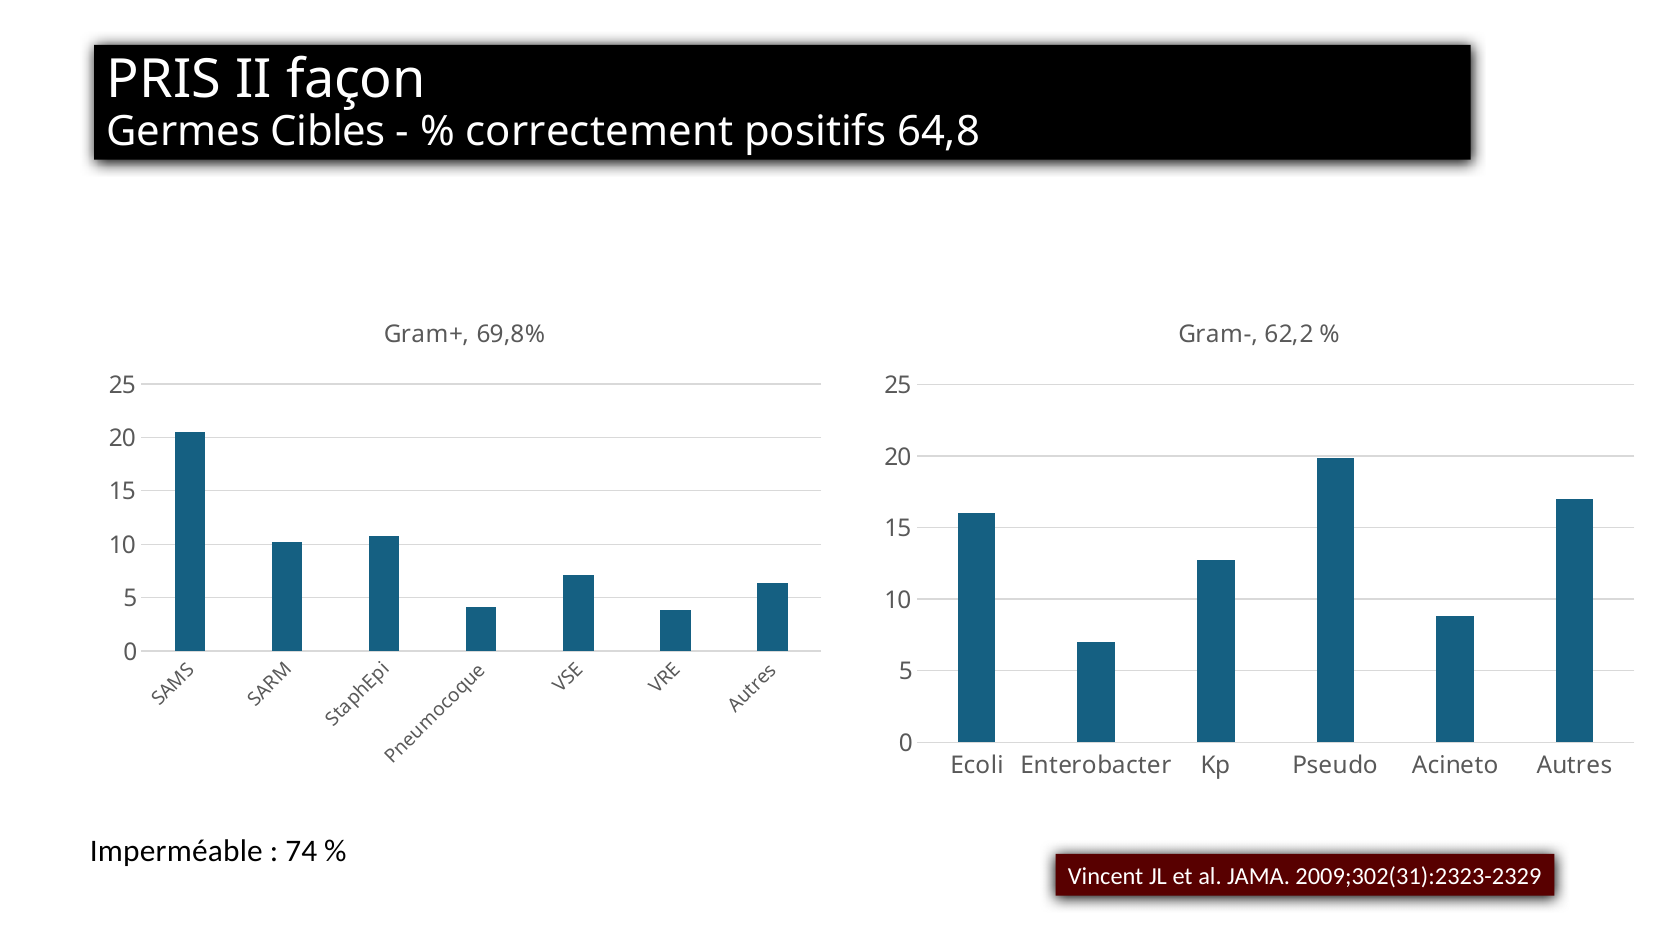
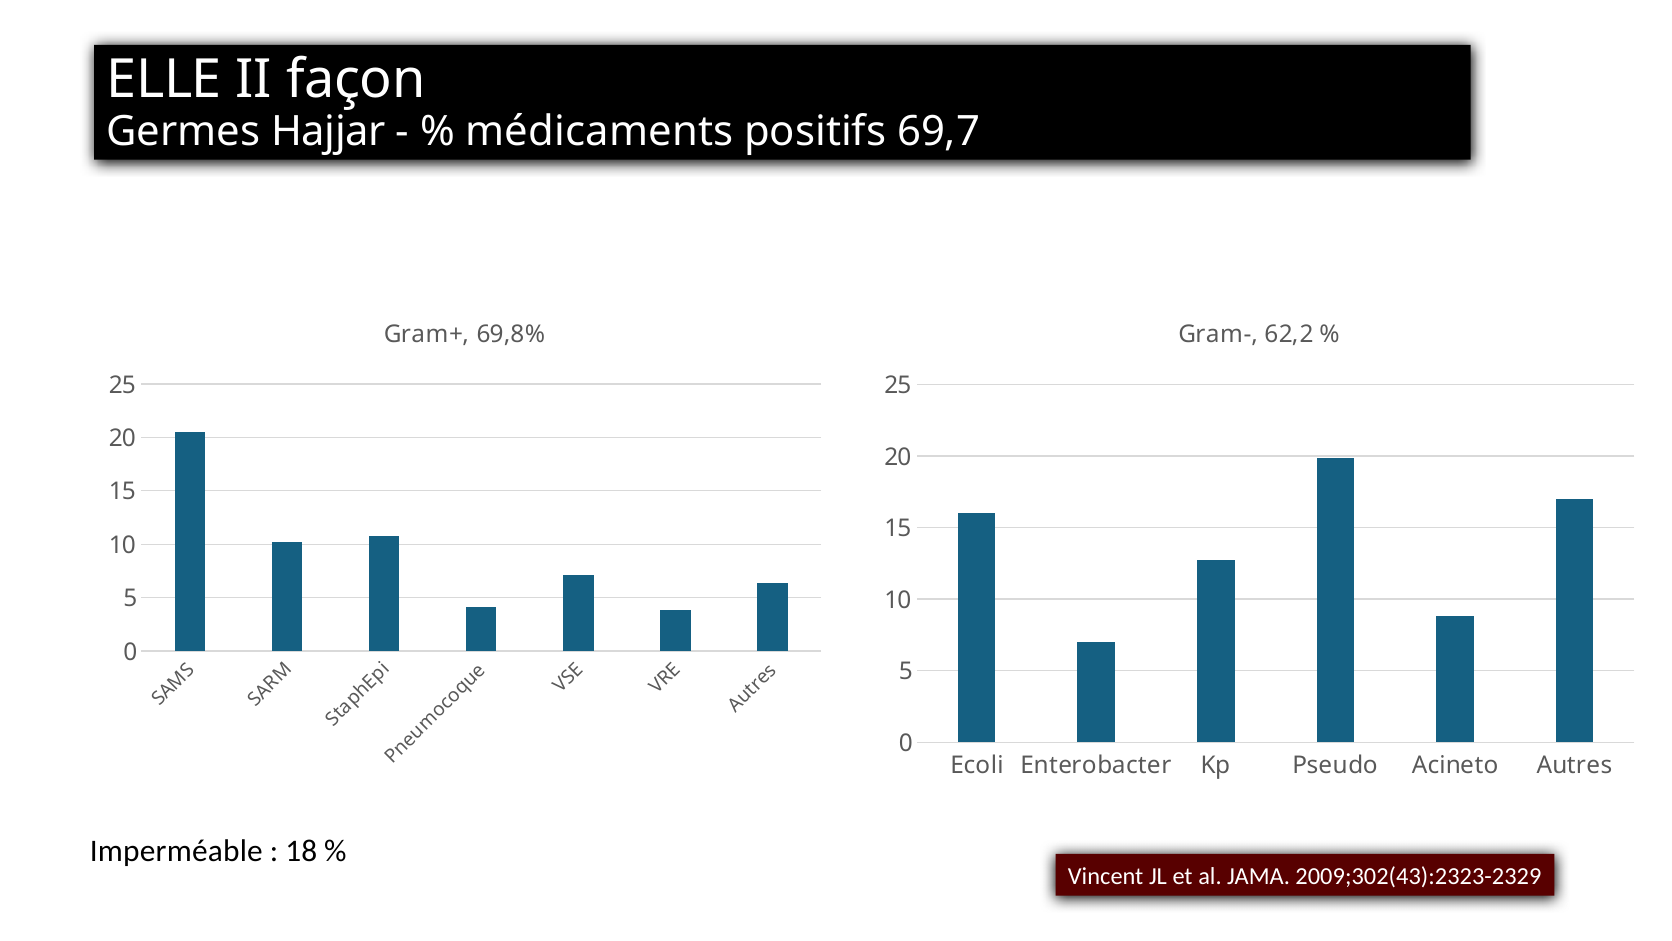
PRIS: PRIS -> ELLE (164, 80)
Cibles: Cibles -> Hajjar (328, 132)
correctement: correctement -> médicaments (600, 132)
64,8: 64,8 -> 69,7 (939, 132)
74: 74 -> 18 (301, 851)
2009;302(31):2323-2329: 2009;302(31):2323-2329 -> 2009;302(43):2323-2329 (1418, 876)
